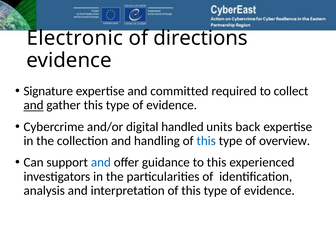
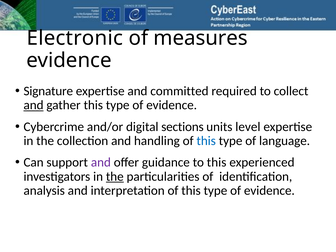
directions: directions -> measures (201, 38)
handled: handled -> sections (182, 127)
back: back -> level (248, 127)
overview: overview -> language (285, 141)
and colour: blue -> purple (101, 162)
the underline: none -> present (115, 176)
